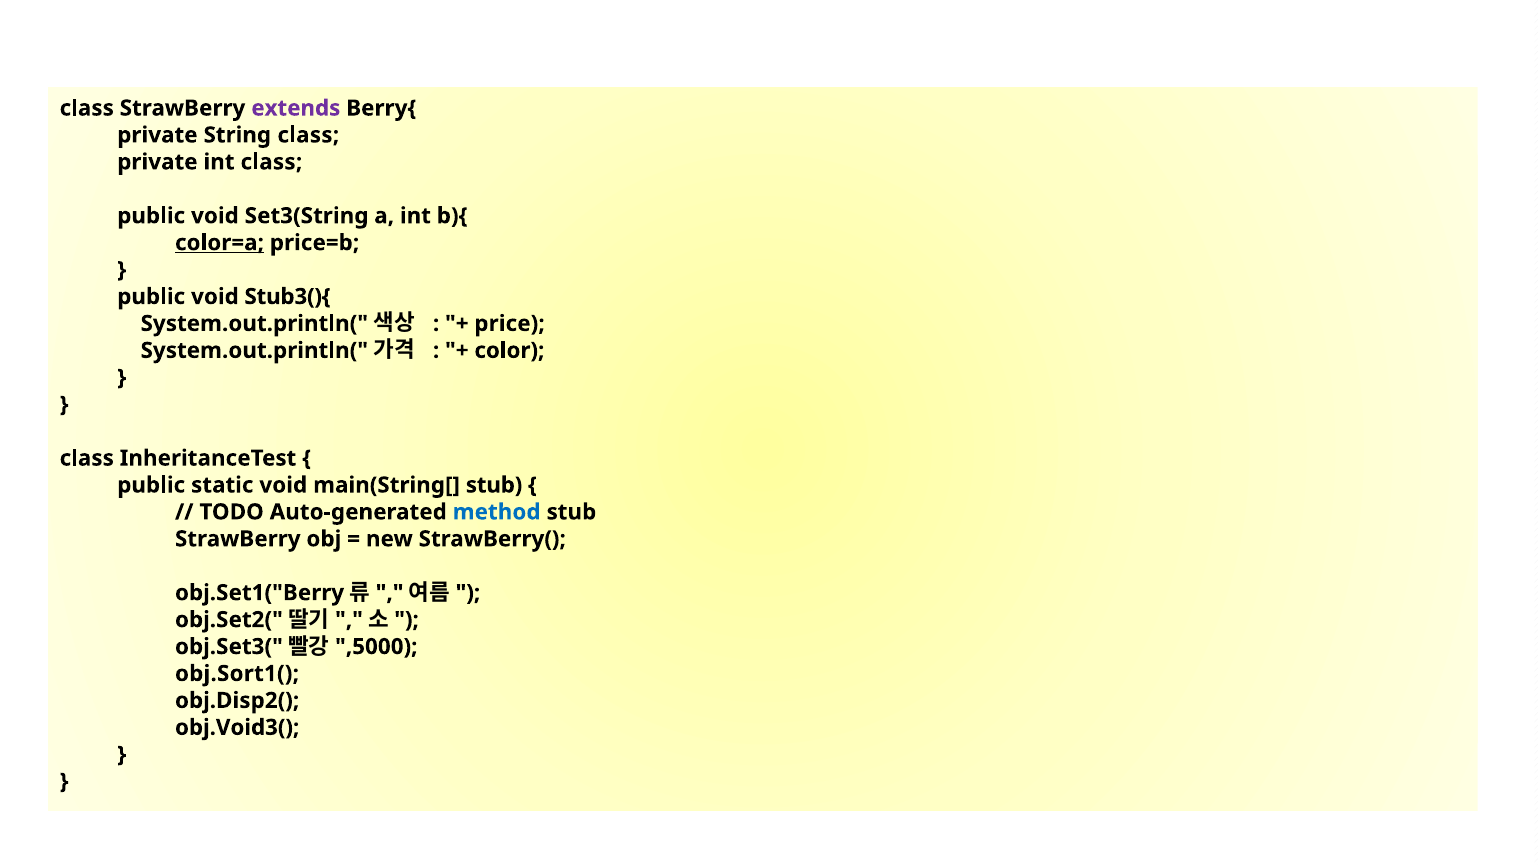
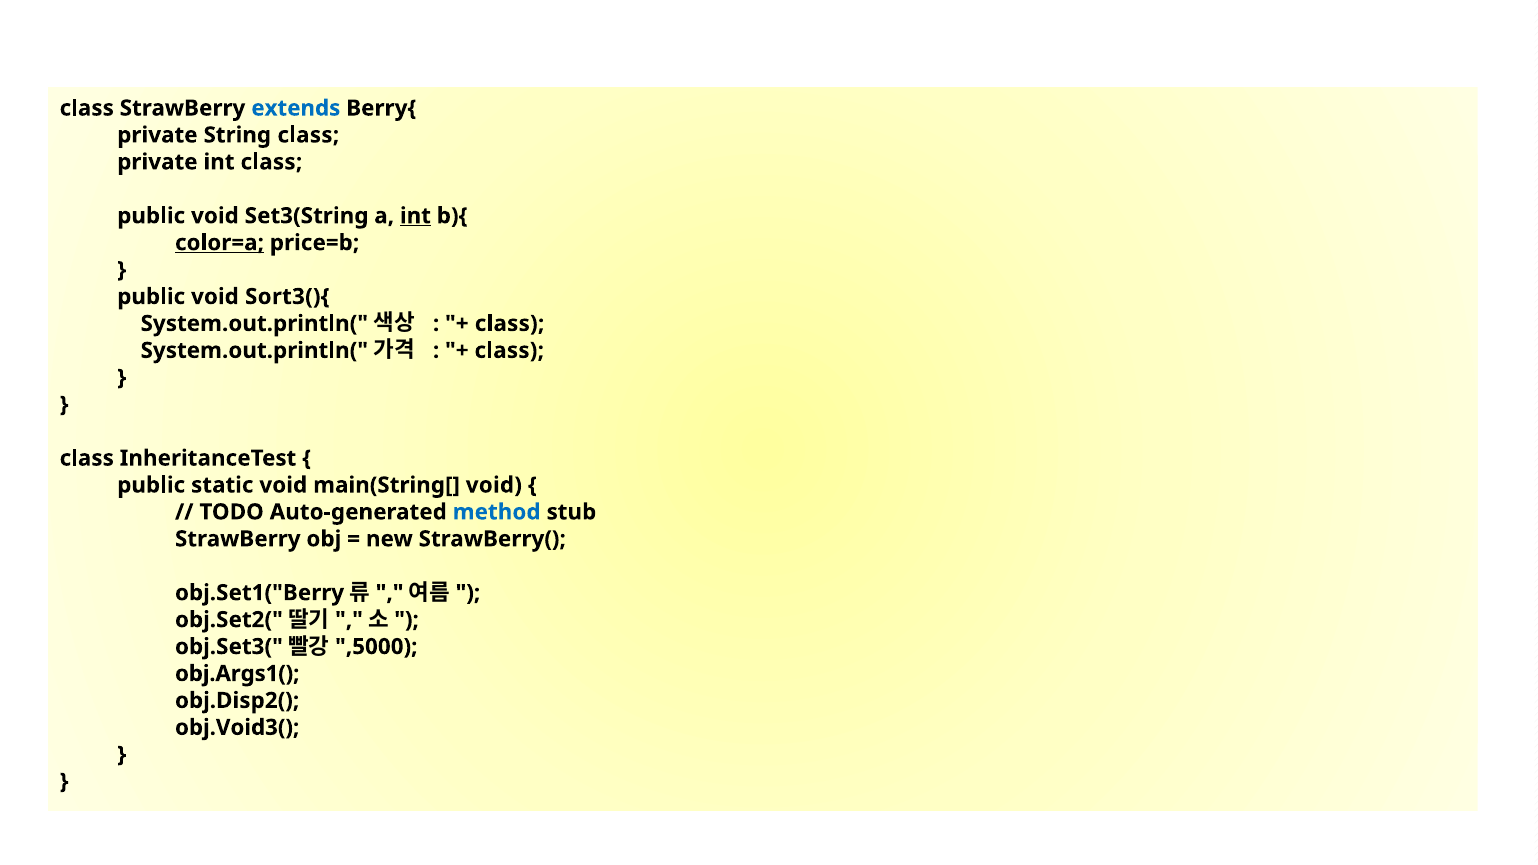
extends colour: purple -> blue (296, 108)
int underline: none -> present (415, 216)
Stub3(){: Stub3(){ -> Sort3(){ (287, 297)
price: price -> class (509, 324)
color: color -> class (509, 351)
main(String[ stub: stub -> void (494, 485)
obj.Sort1(: obj.Sort1( -> obj.Args1( (237, 674)
